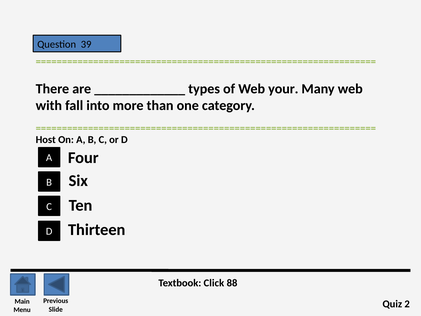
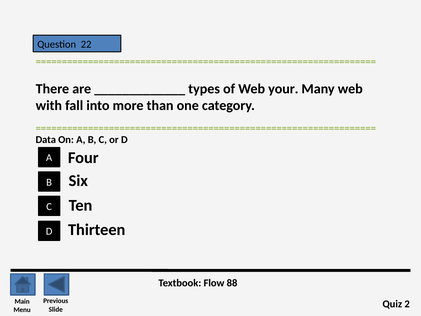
39: 39 -> 22 (86, 44)
Host: Host -> Data (46, 140)
Click: Click -> Flow (214, 283)
